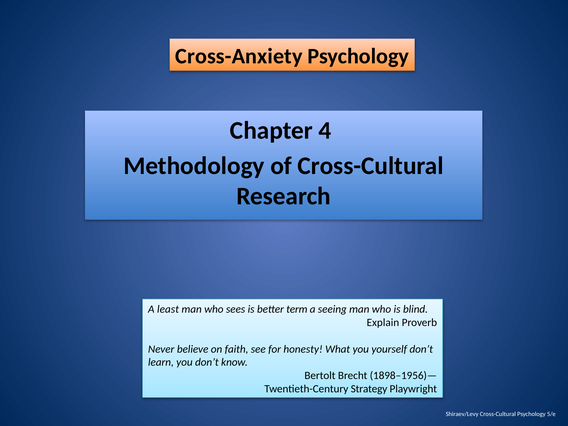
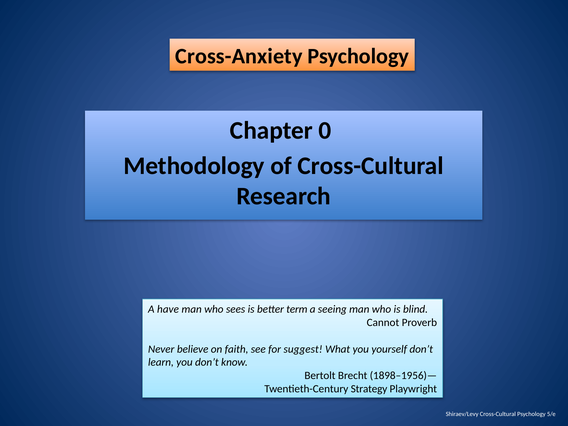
4: 4 -> 0 (325, 130)
least: least -> have (168, 309)
Explain: Explain -> Cannot (383, 323)
honesty: honesty -> suggest (303, 349)
